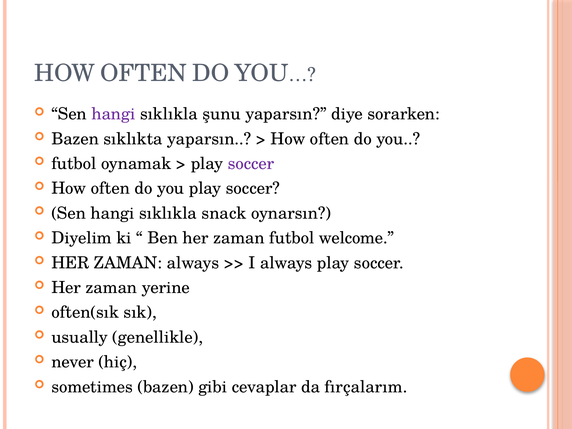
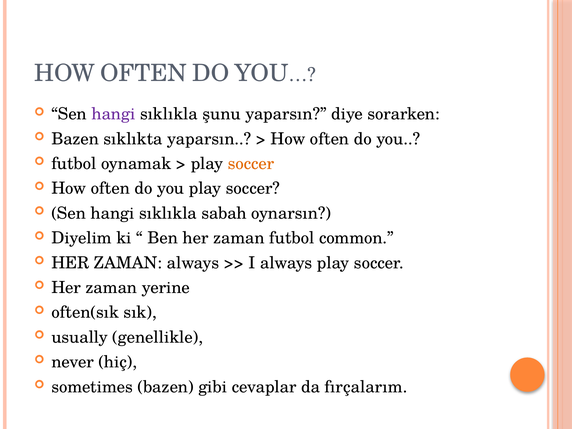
soccer colour: purple -> orange (251, 164)
snack: snack -> sabah (224, 213)
welcome: welcome -> common (356, 238)
